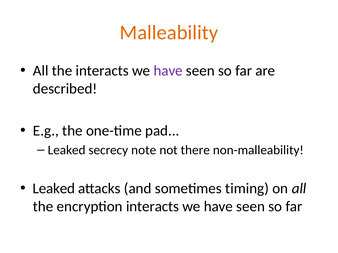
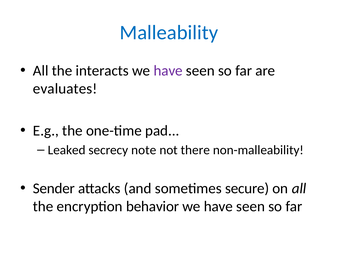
Malleability colour: orange -> blue (169, 33)
described: described -> evaluates (65, 89)
Leaked: Leaked -> Sender (54, 189)
timing: timing -> secure (247, 189)
encryption interacts: interacts -> behavior (153, 207)
